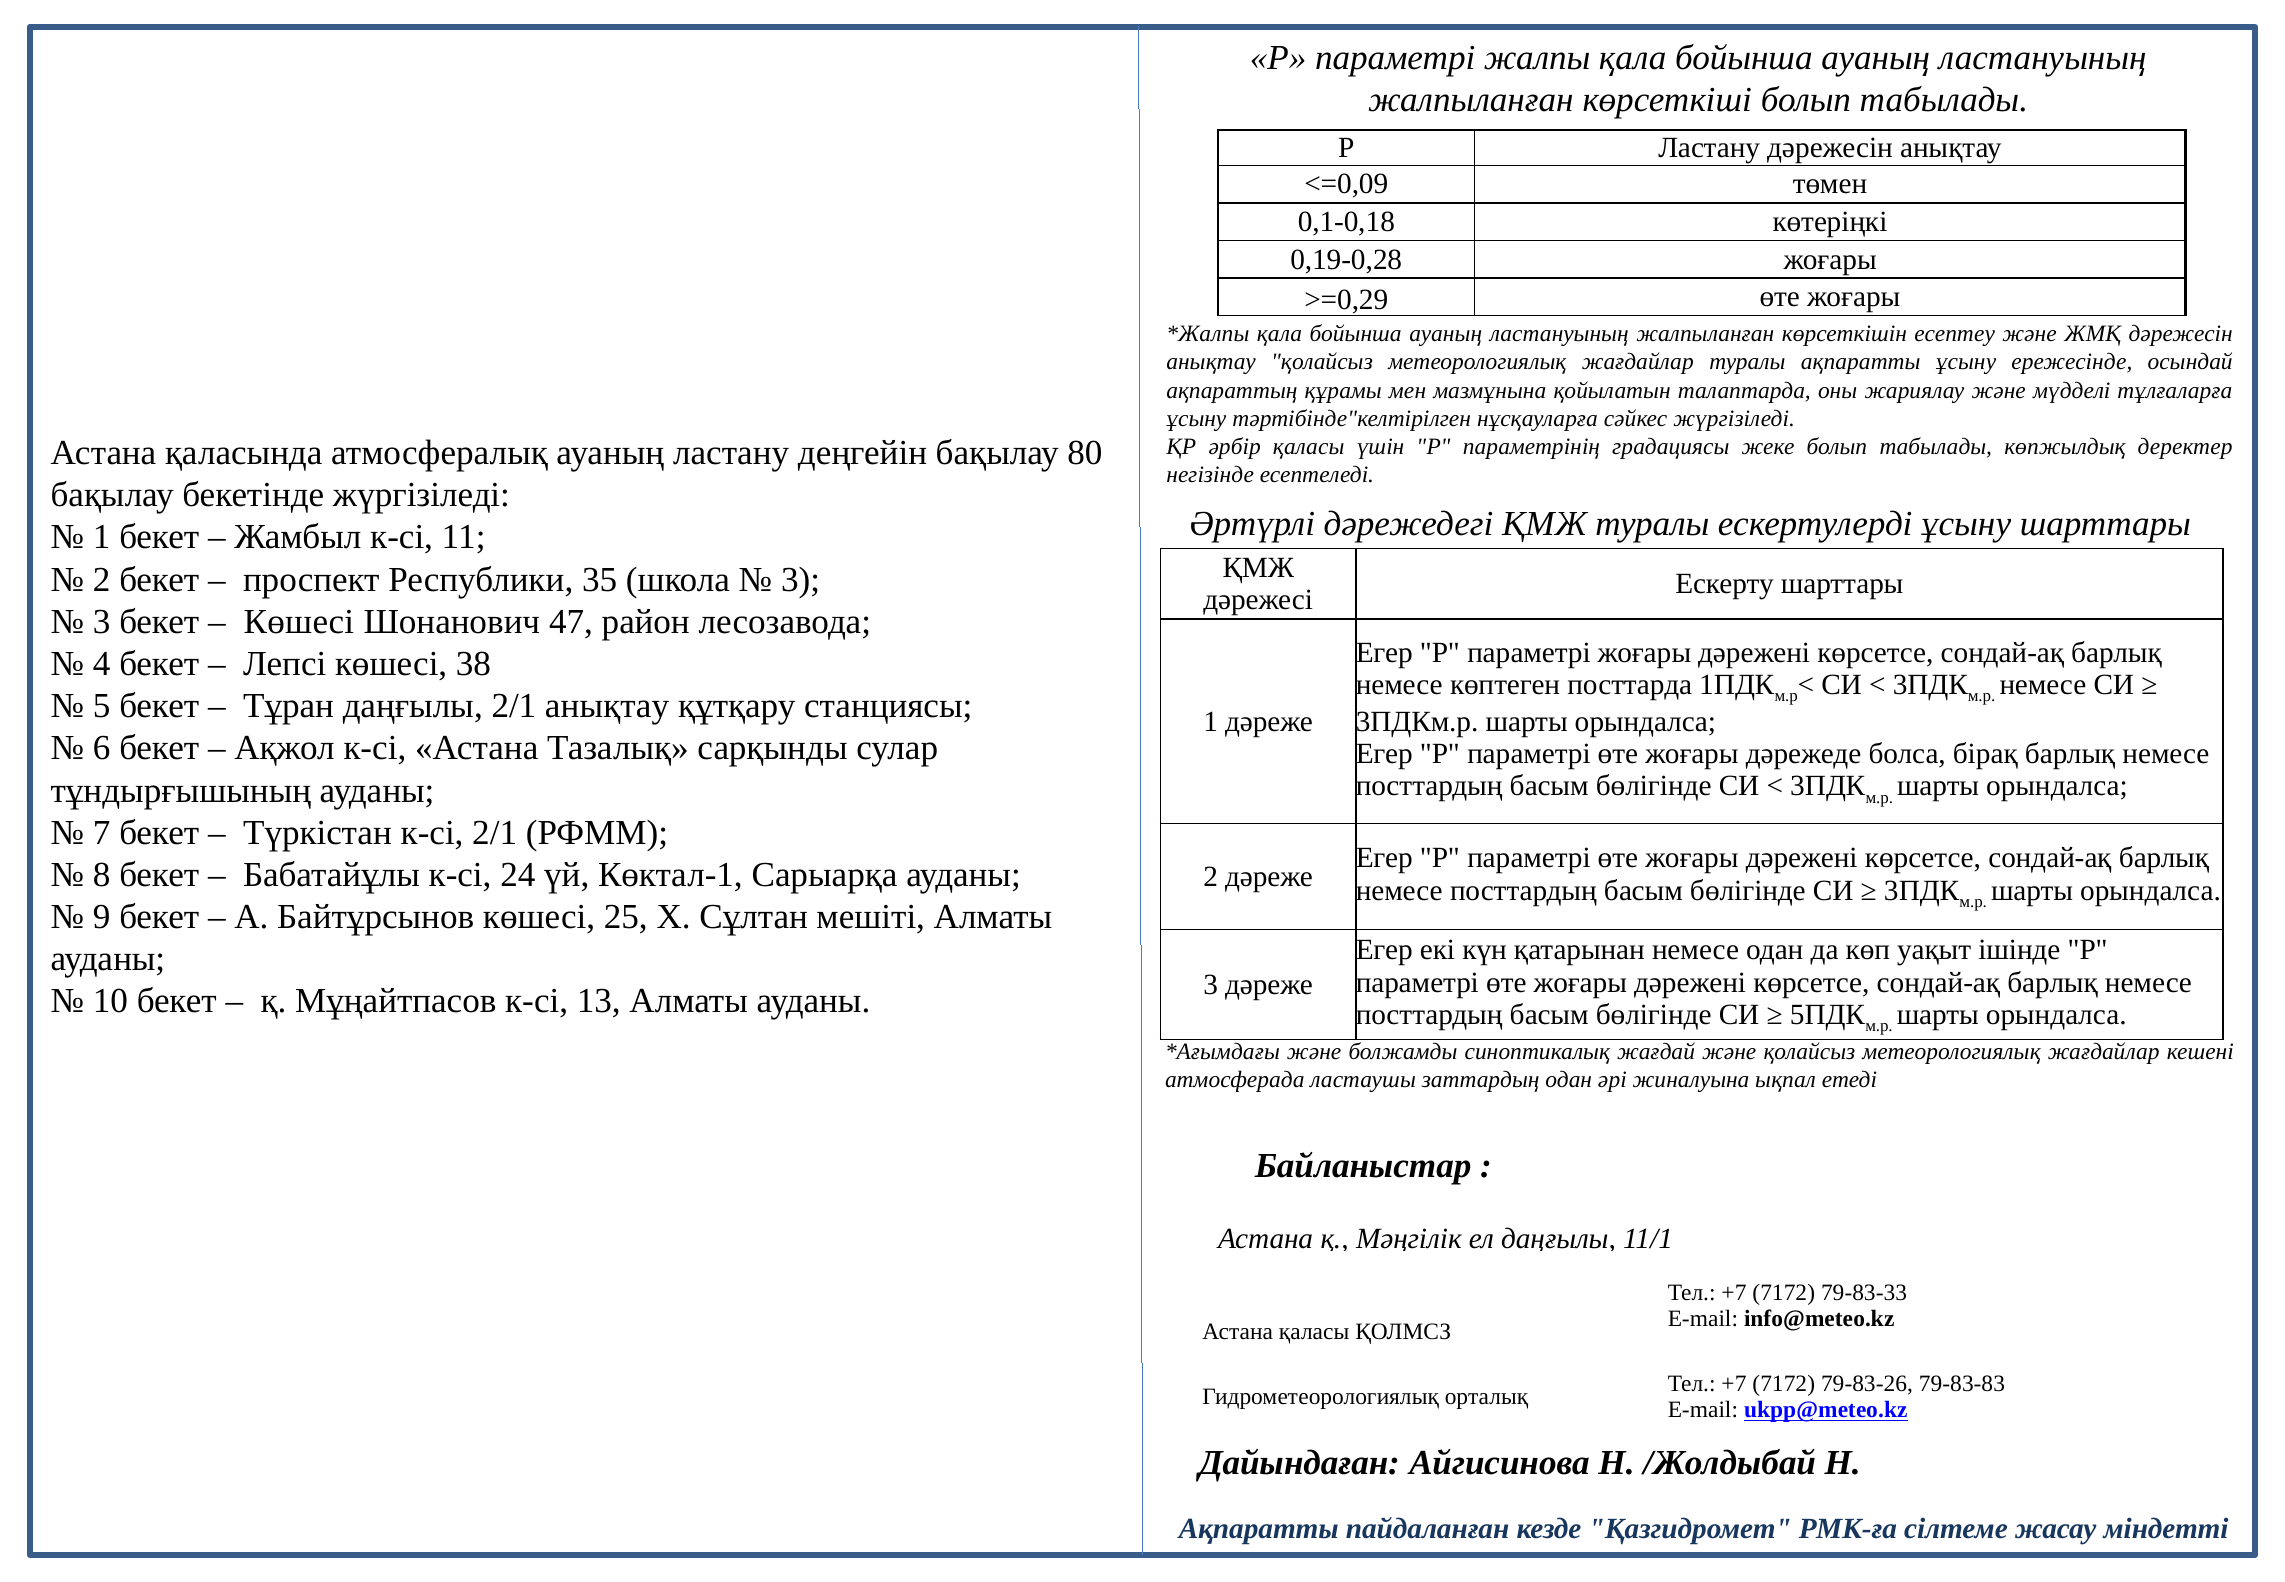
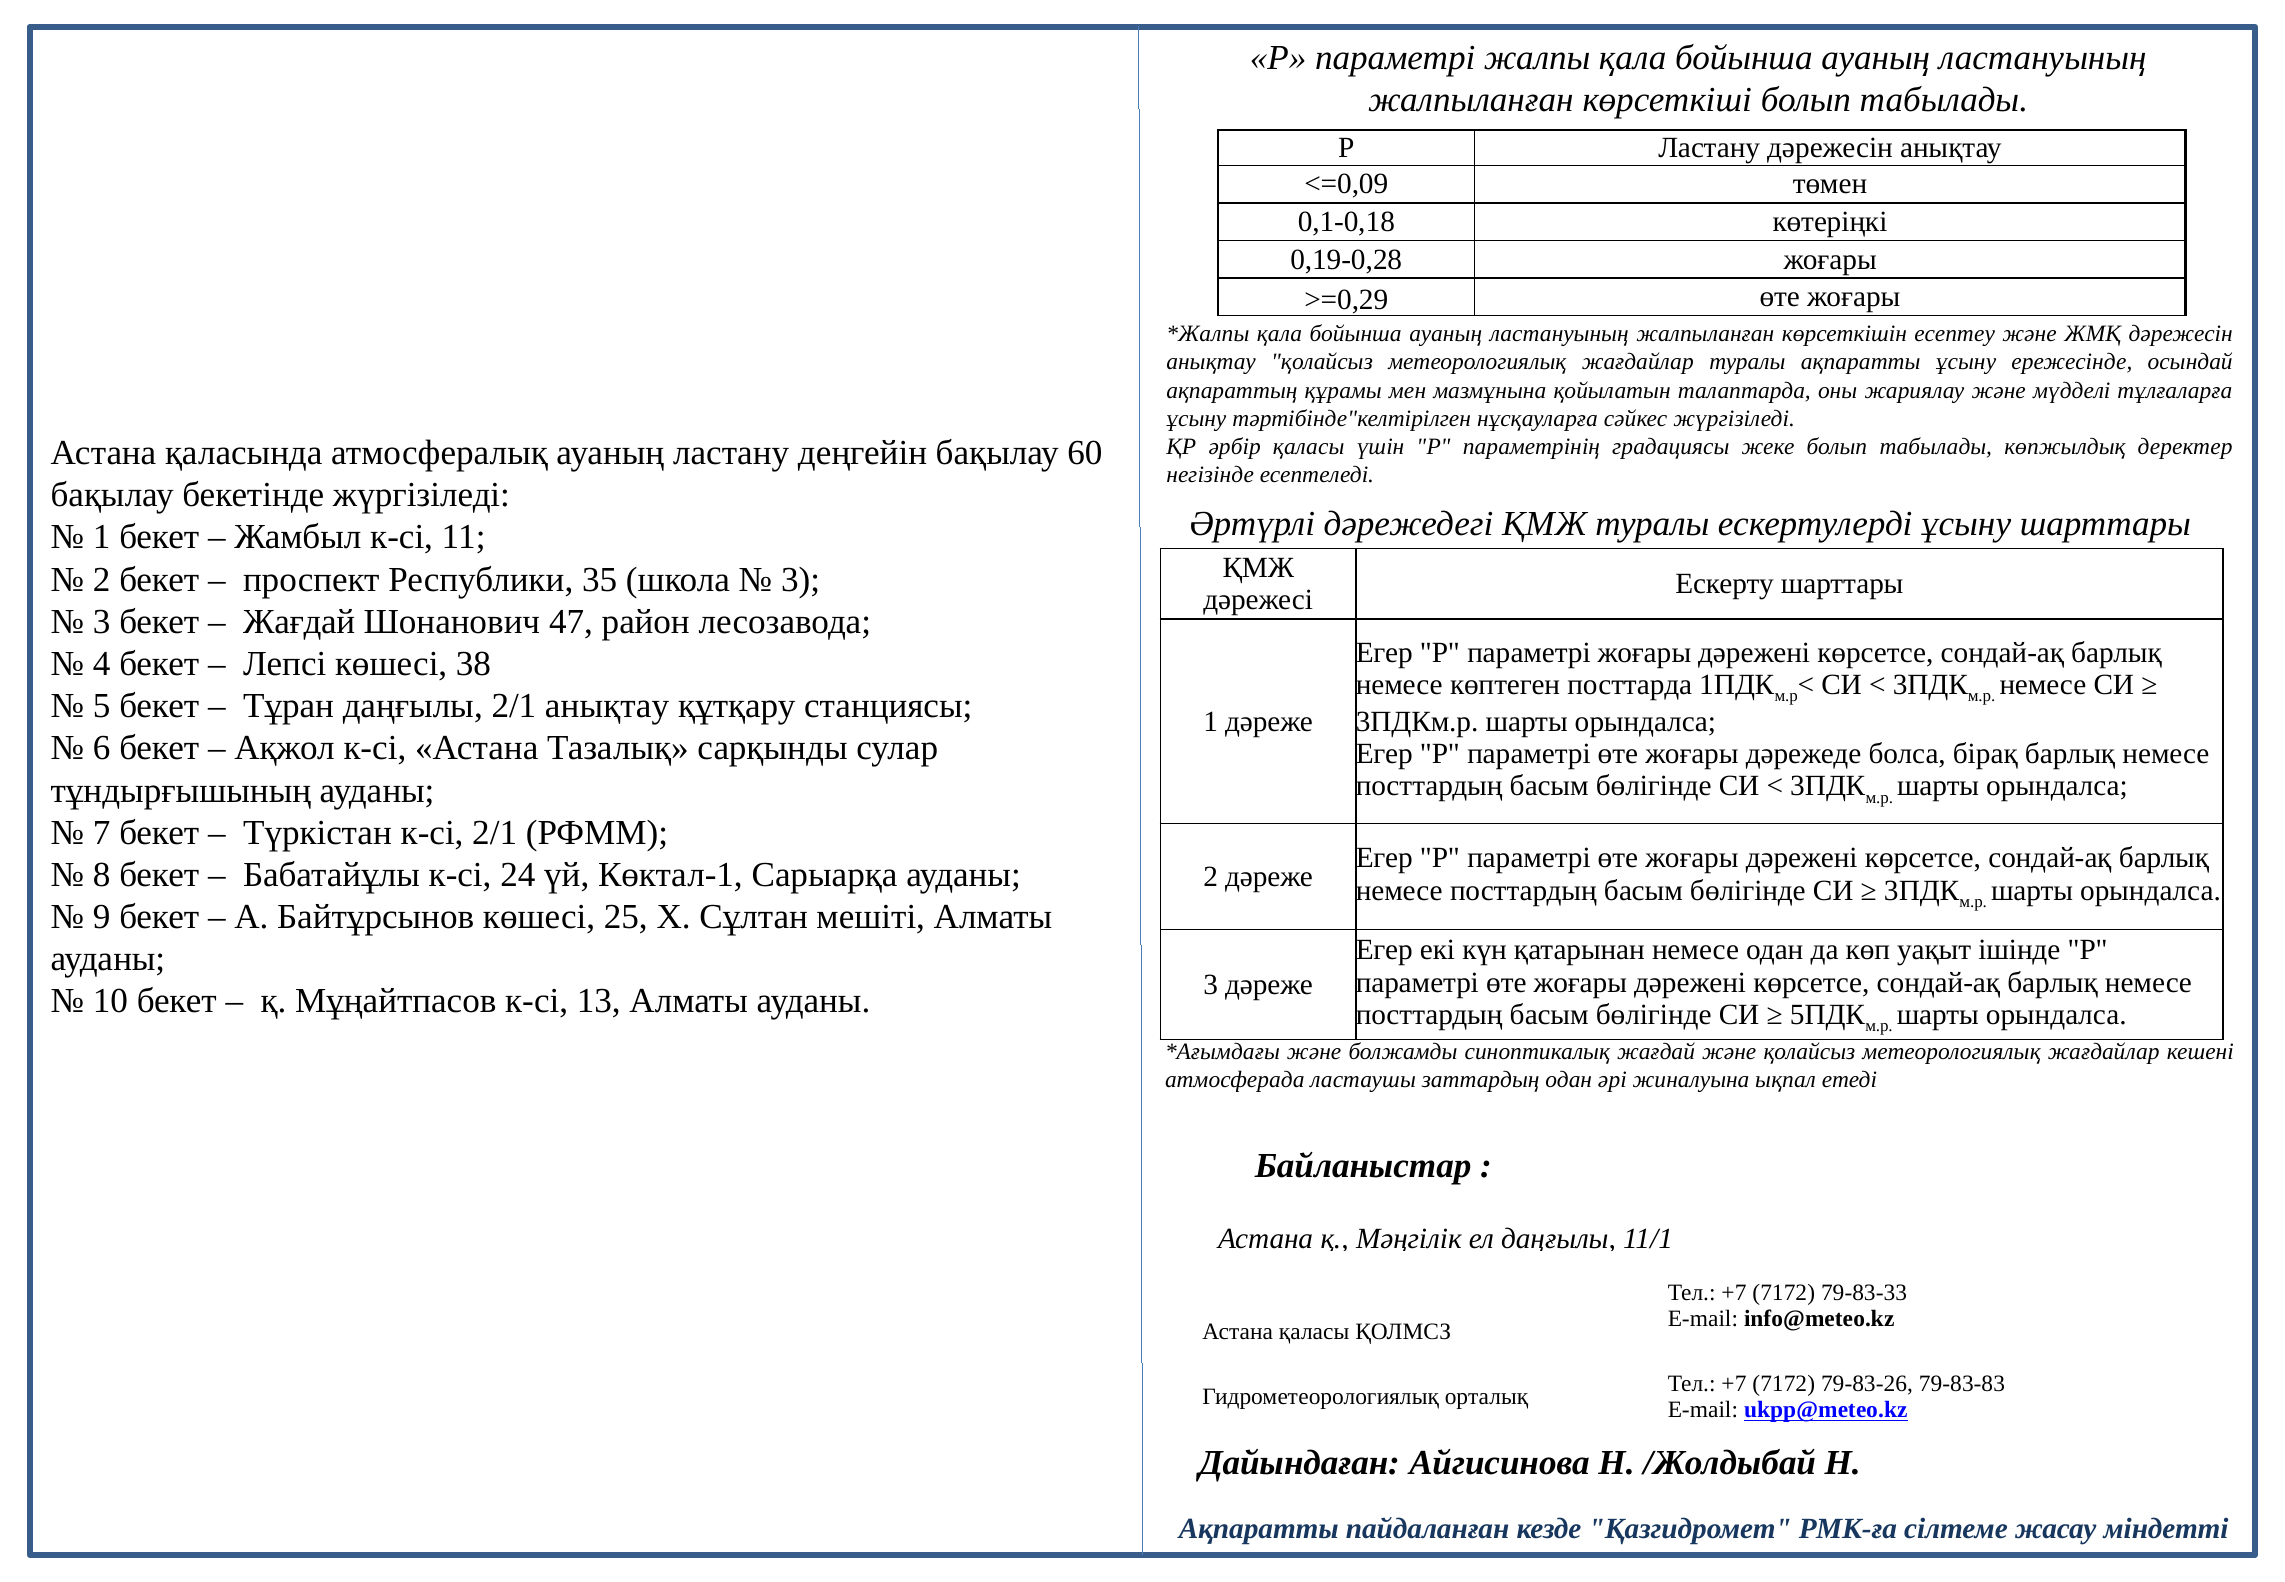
80: 80 -> 60 (1085, 453)
Көшесі: Көшесі -> Жағдай (299, 622)
